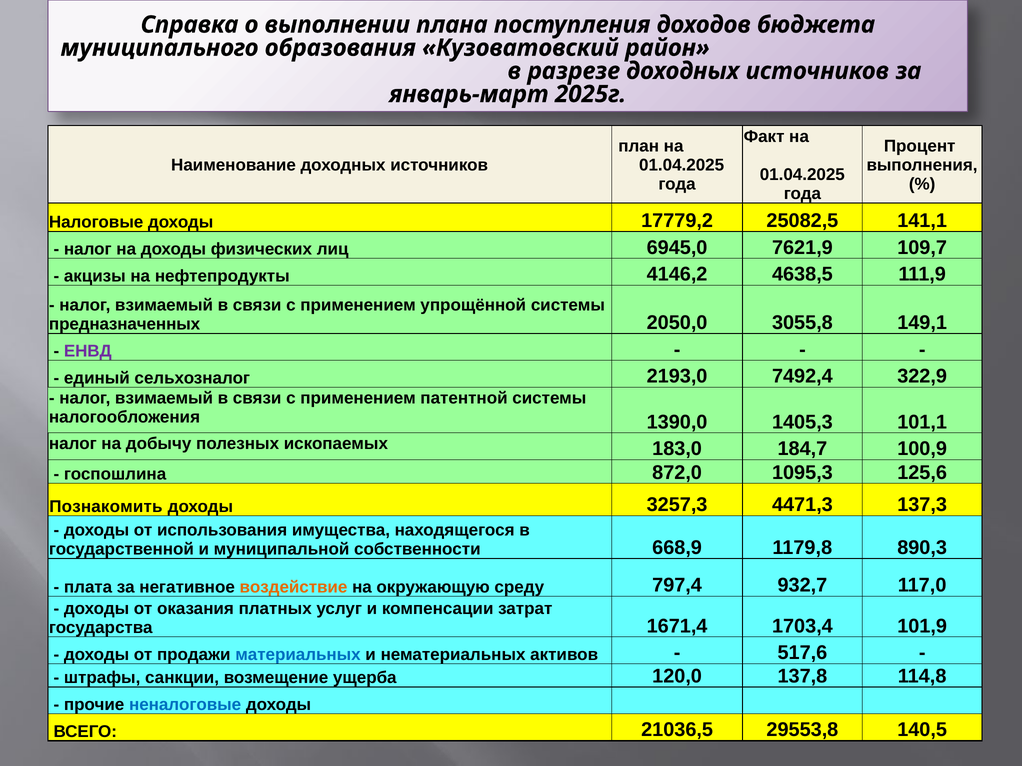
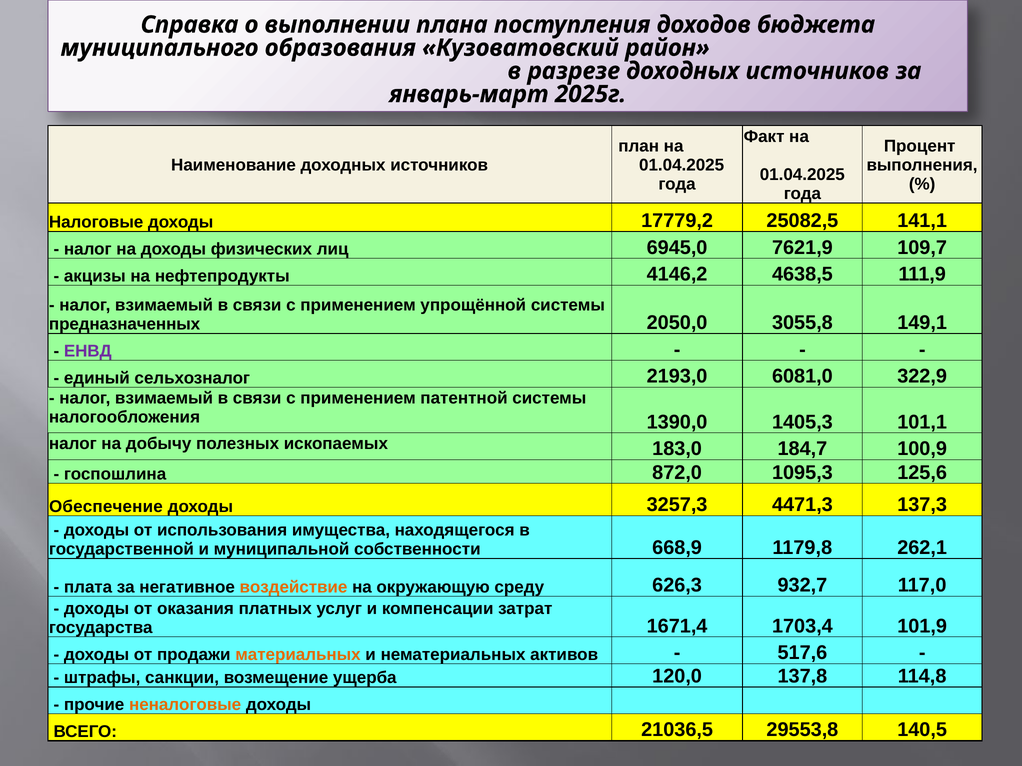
7492,4: 7492,4 -> 6081,0 (802, 377)
Познакомить: Познакомить -> Обеспечение (106, 507)
890,3: 890,3 -> 262,1 (922, 548)
797,4: 797,4 -> 626,3 (677, 586)
материальных colour: blue -> orange (298, 655)
неналоговые colour: blue -> orange (185, 705)
